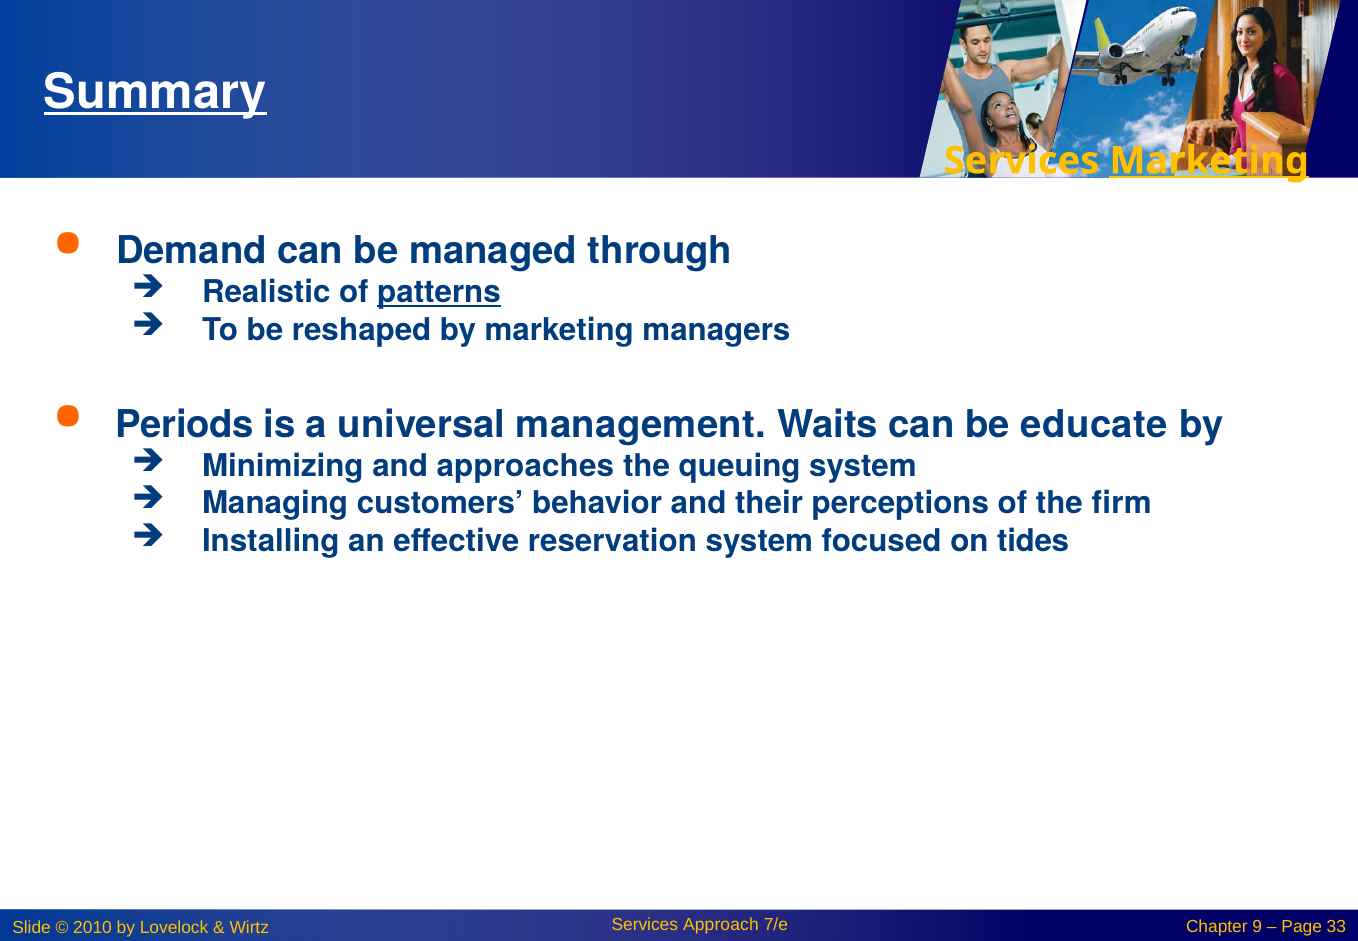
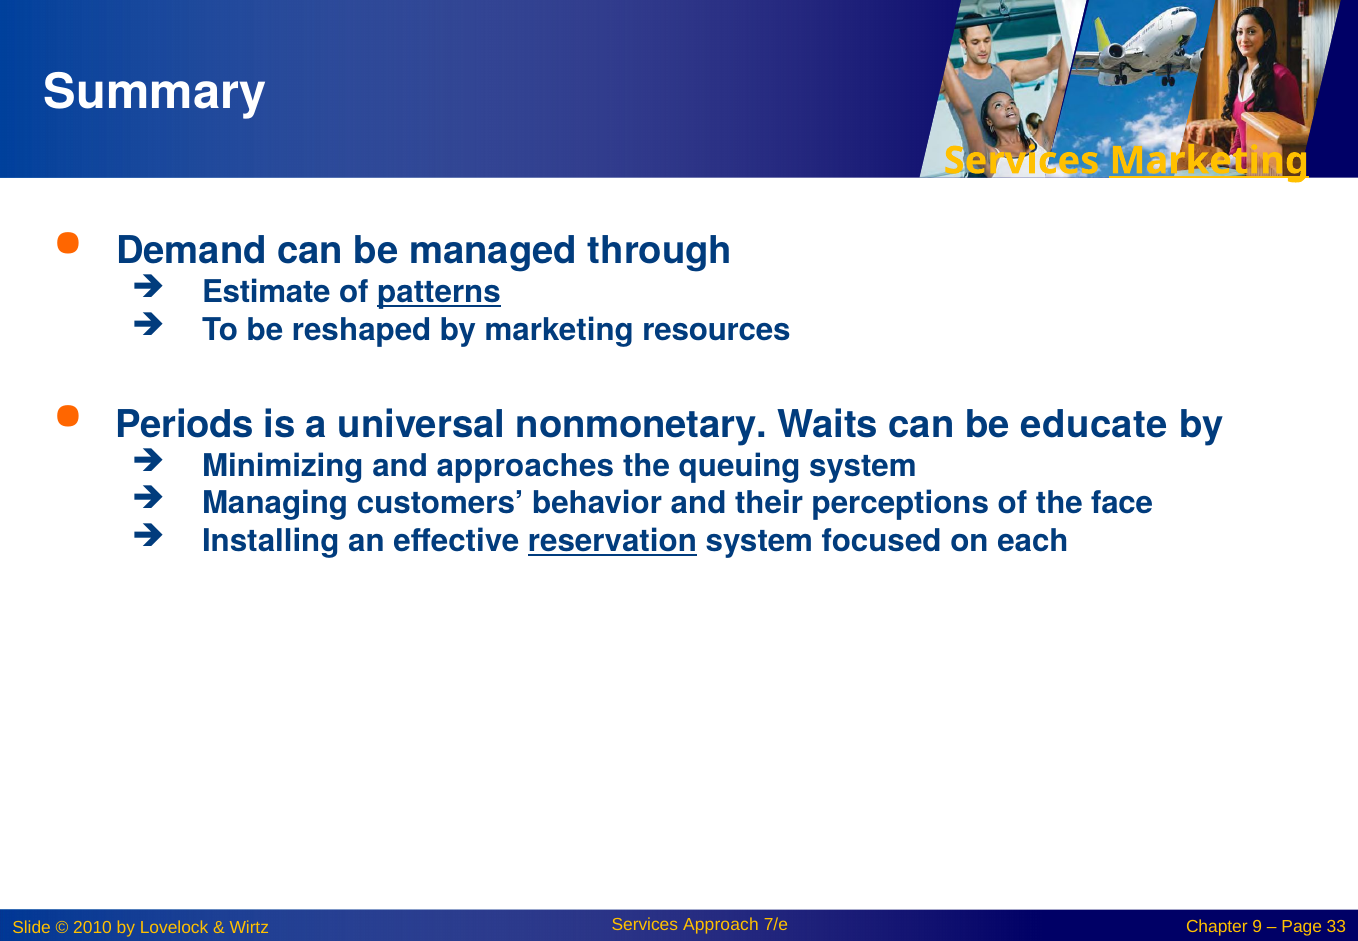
Summary underline: present -> none (155, 92)
Realistic: Realistic -> Estimate (266, 292)
managers: managers -> resources (717, 330)
management: management -> nonmonetary (641, 424)
firm: firm -> face (1122, 503)
reservation underline: none -> present (612, 541)
tides: tides -> each (1033, 541)
